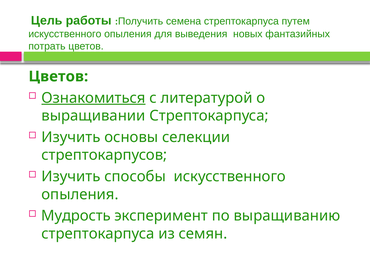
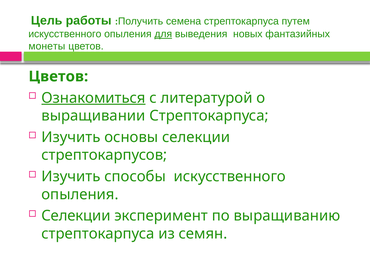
для underline: none -> present (163, 34)
потрать: потрать -> монеты (47, 46)
Мудрость: Мудрость -> Селекции (76, 216)
